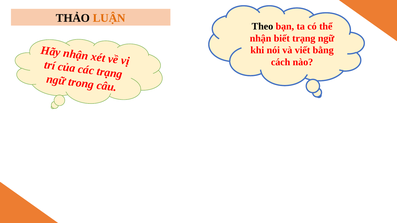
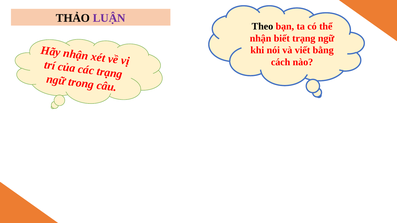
LUẬN colour: orange -> purple (109, 18)
